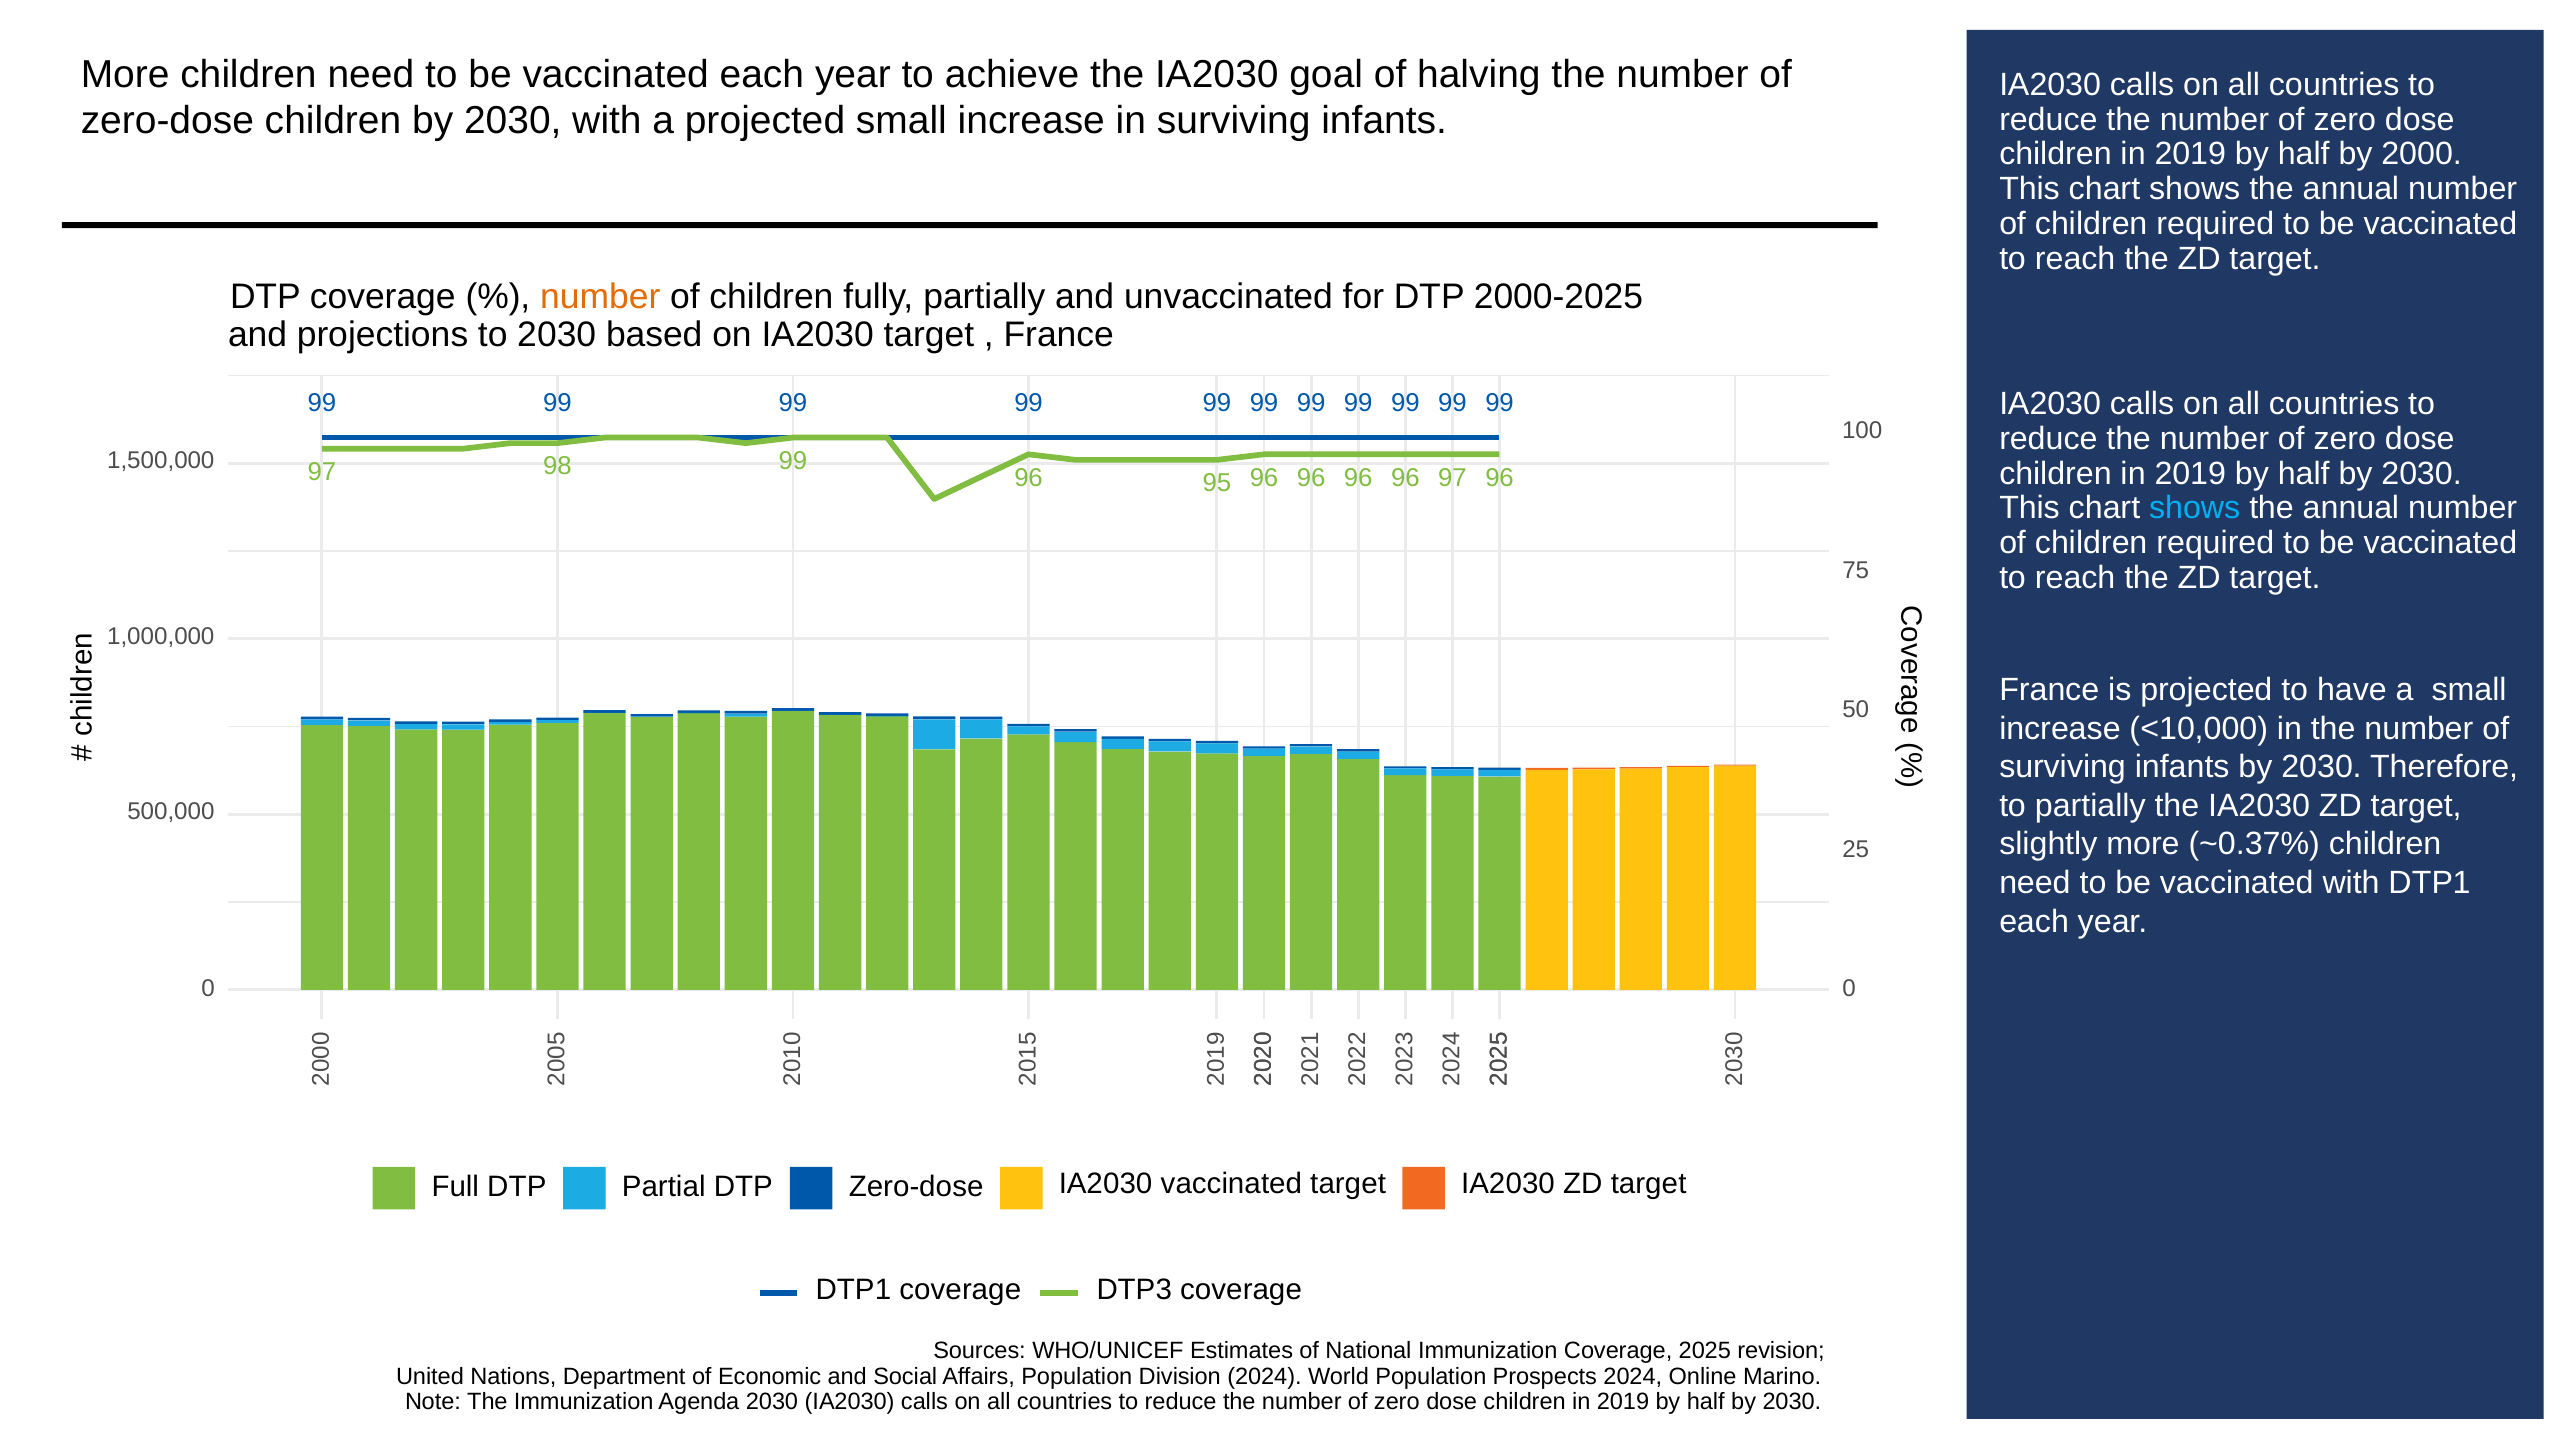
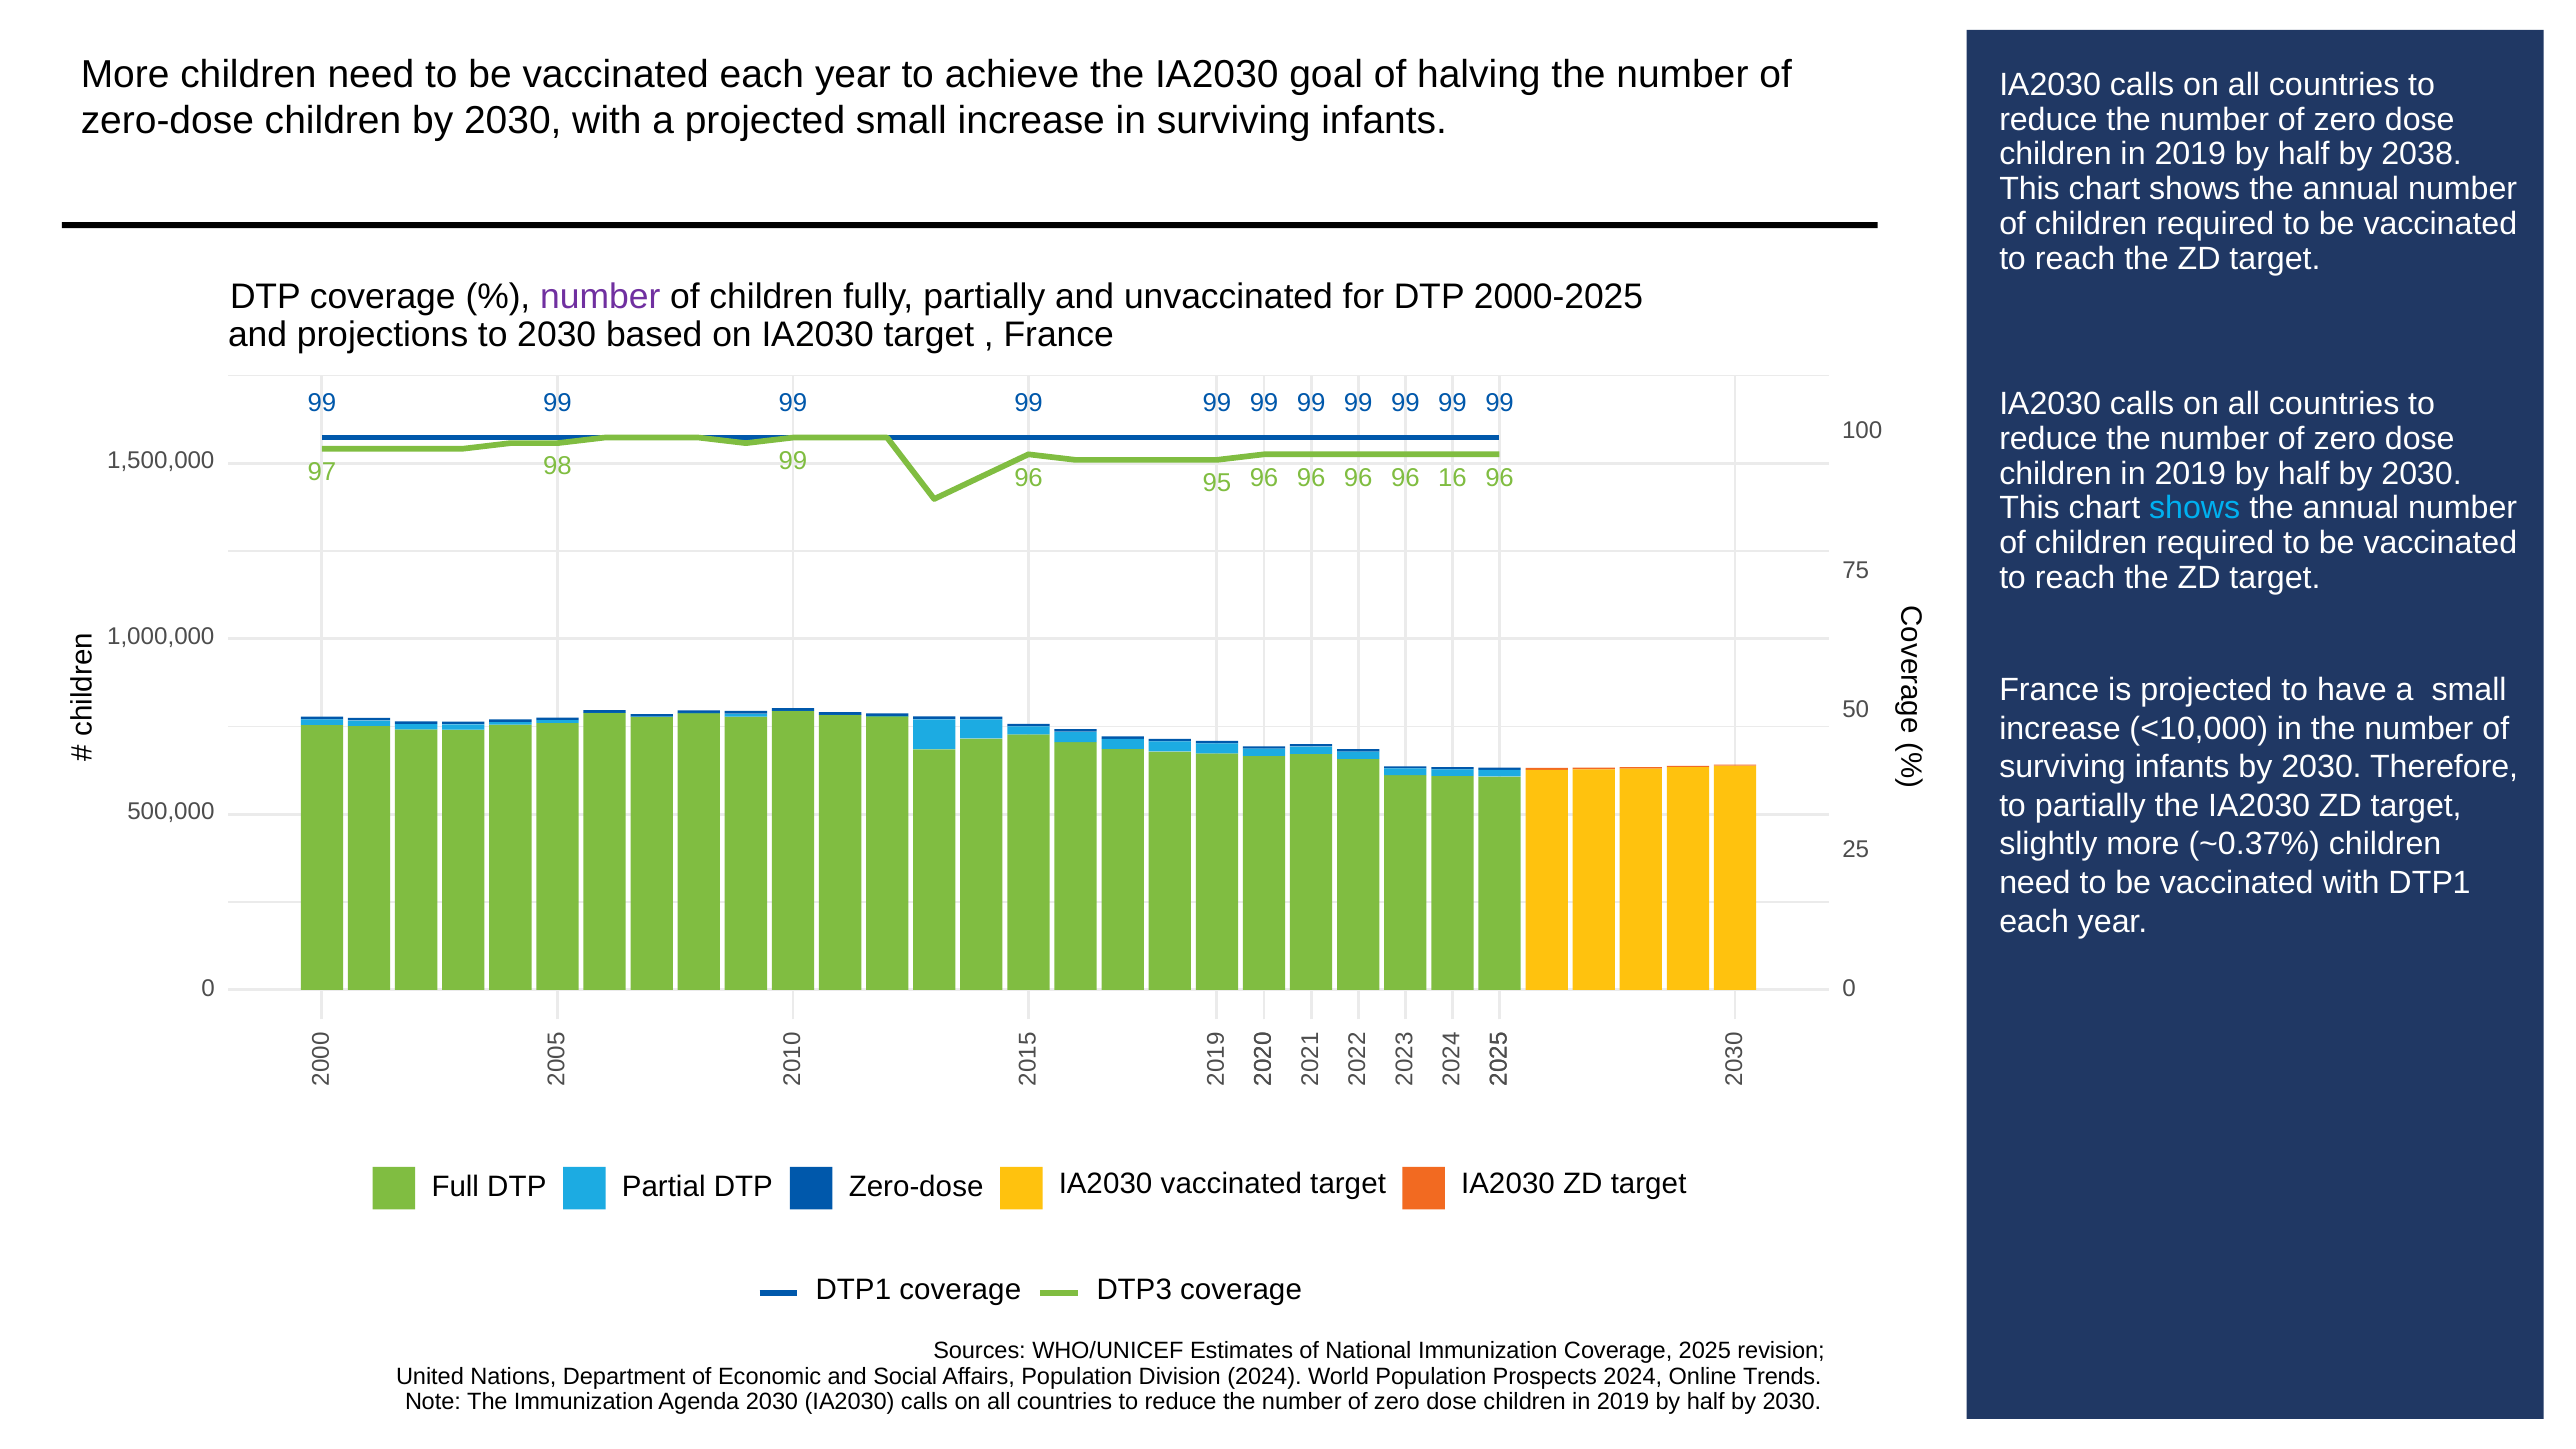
2000: 2000 -> 2038 (2422, 154)
number colour: orange -> purple (600, 297)
96 97: 97 -> 16 (1452, 478)
Marino: Marino -> Trends (1782, 1376)
